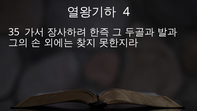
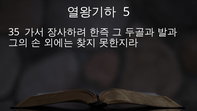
4: 4 -> 5 (126, 12)
